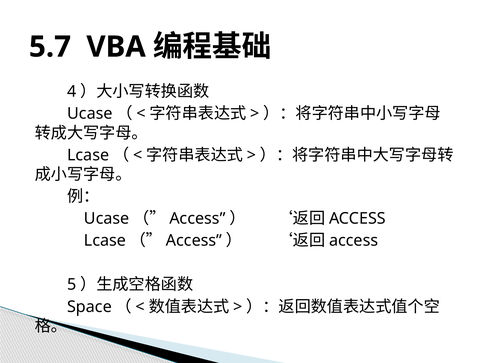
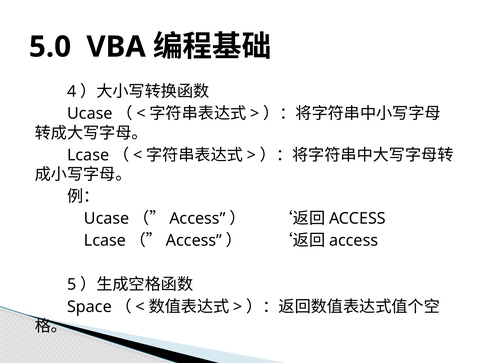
5.7: 5.7 -> 5.0 (50, 47)
